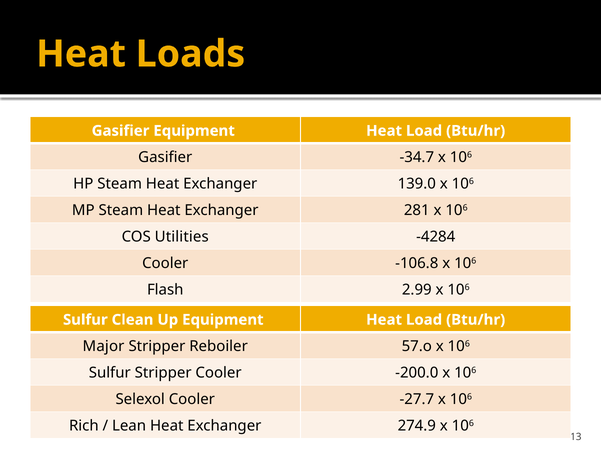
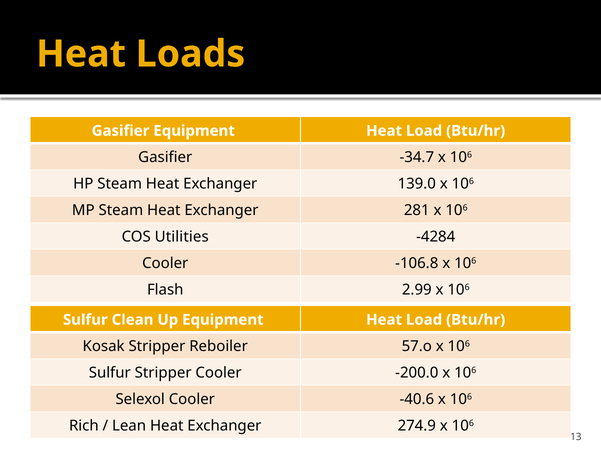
Major: Major -> Kosak (104, 346)
-27.7: -27.7 -> -40.6 (417, 399)
